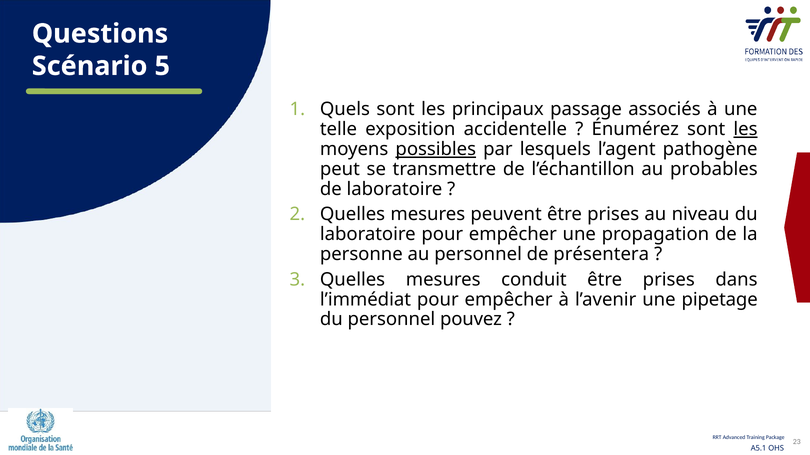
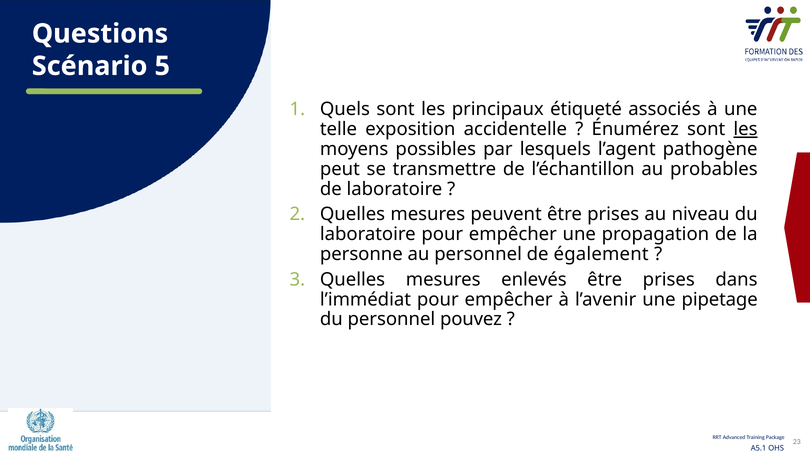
passage: passage -> étiqueté (586, 109)
possibles underline: present -> none (436, 150)
présentera: présentera -> également (601, 255)
conduit: conduit -> enlevés (534, 280)
